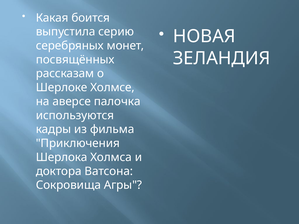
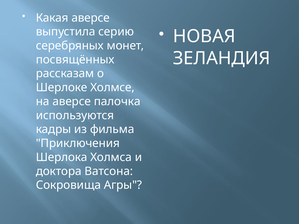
Какая боится: боится -> аверсе (91, 18)
